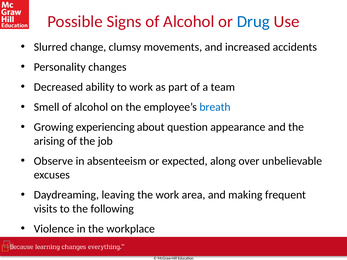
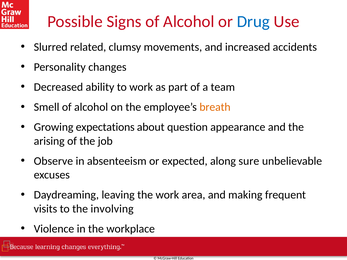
change: change -> related (88, 47)
breath colour: blue -> orange (215, 107)
experiencing: experiencing -> expectations (105, 127)
over: over -> sure (249, 161)
following: following -> involving (112, 209)
